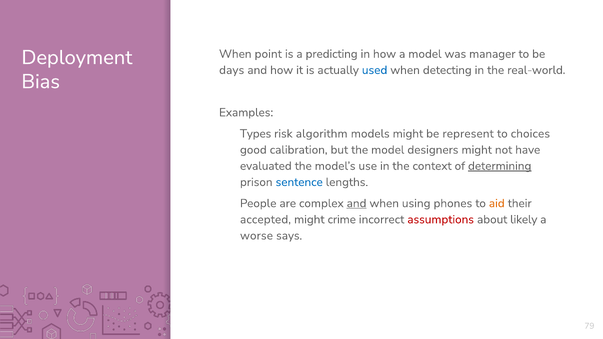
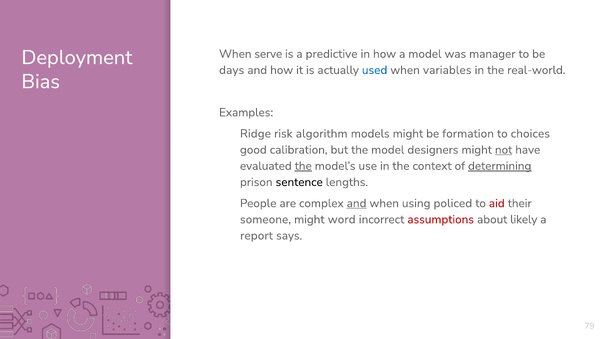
point: point -> serve (268, 54)
predicting: predicting -> predictive (332, 54)
detecting: detecting -> variables (447, 70)
Types: Types -> Ridge (255, 134)
represent: represent -> formation (468, 134)
not underline: none -> present (504, 150)
the underline: none -> present (303, 166)
sentence colour: blue -> black (299, 182)
phones: phones -> policed (453, 203)
aid colour: orange -> red (497, 203)
accepted: accepted -> someone (265, 220)
crime: crime -> word (342, 220)
worse: worse -> report (256, 236)
